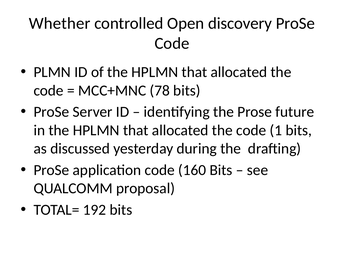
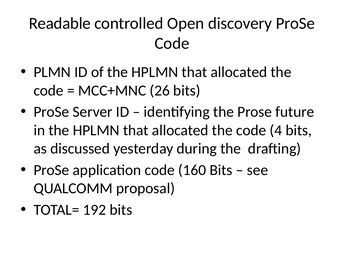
Whether: Whether -> Readable (60, 23)
78: 78 -> 26 (160, 91)
1: 1 -> 4 (276, 130)
